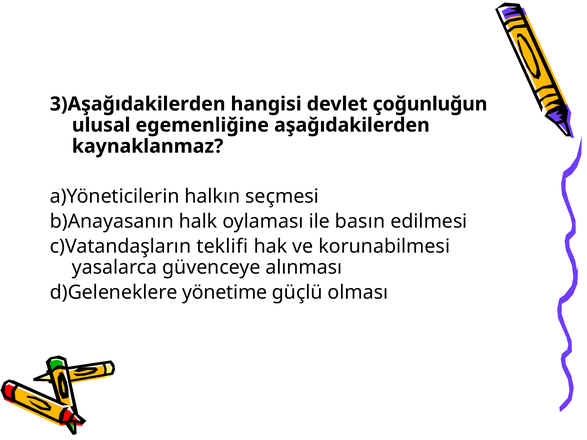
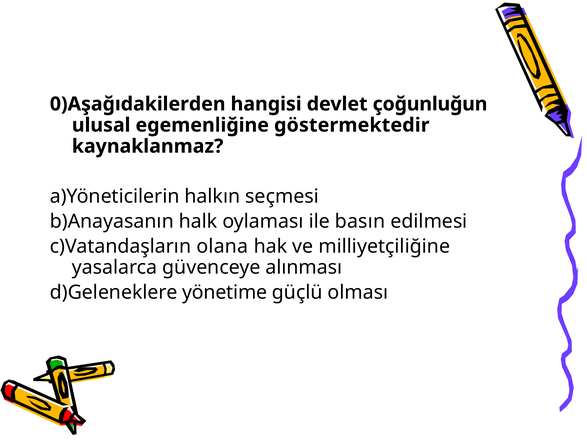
3)Aşağıdakilerden: 3)Aşağıdakilerden -> 0)Aşağıdakilerden (138, 104)
aşağıdakilerden: aşağıdakilerden -> göstermektedir (352, 125)
teklifi: teklifi -> olana (222, 246)
korunabilmesi: korunabilmesi -> milliyetçiliğine (384, 246)
